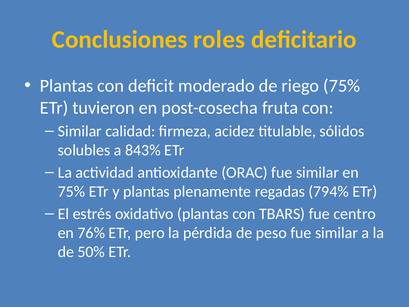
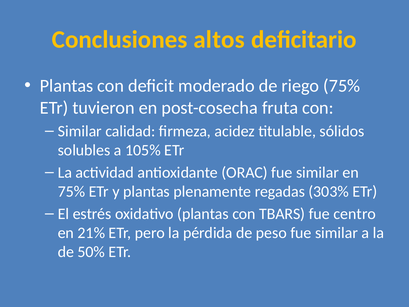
roles: roles -> altos (219, 40)
843%: 843% -> 105% (143, 150)
794%: 794% -> 303% (329, 191)
76%: 76% -> 21% (91, 233)
